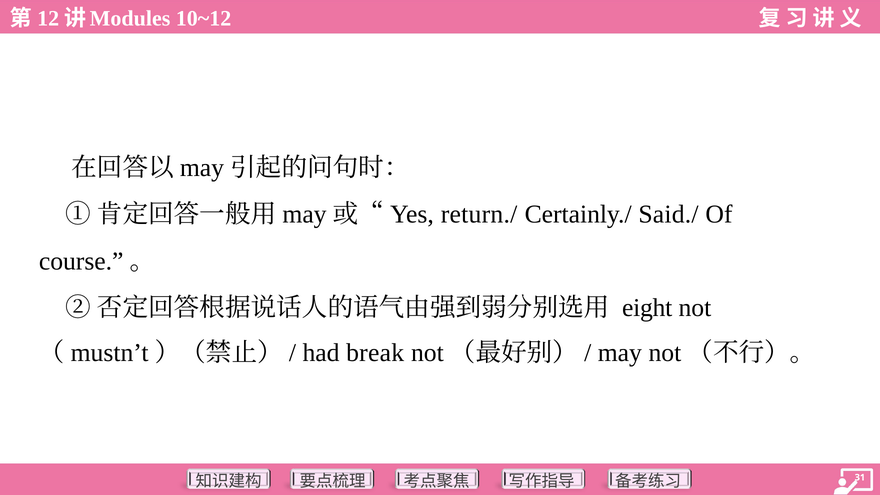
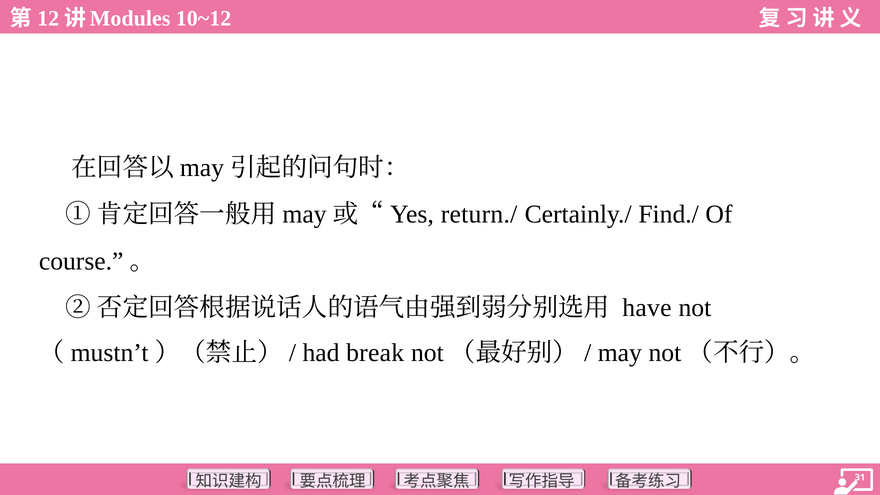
Said./: Said./ -> Find./ (669, 215)
eight: eight -> have (647, 308)
